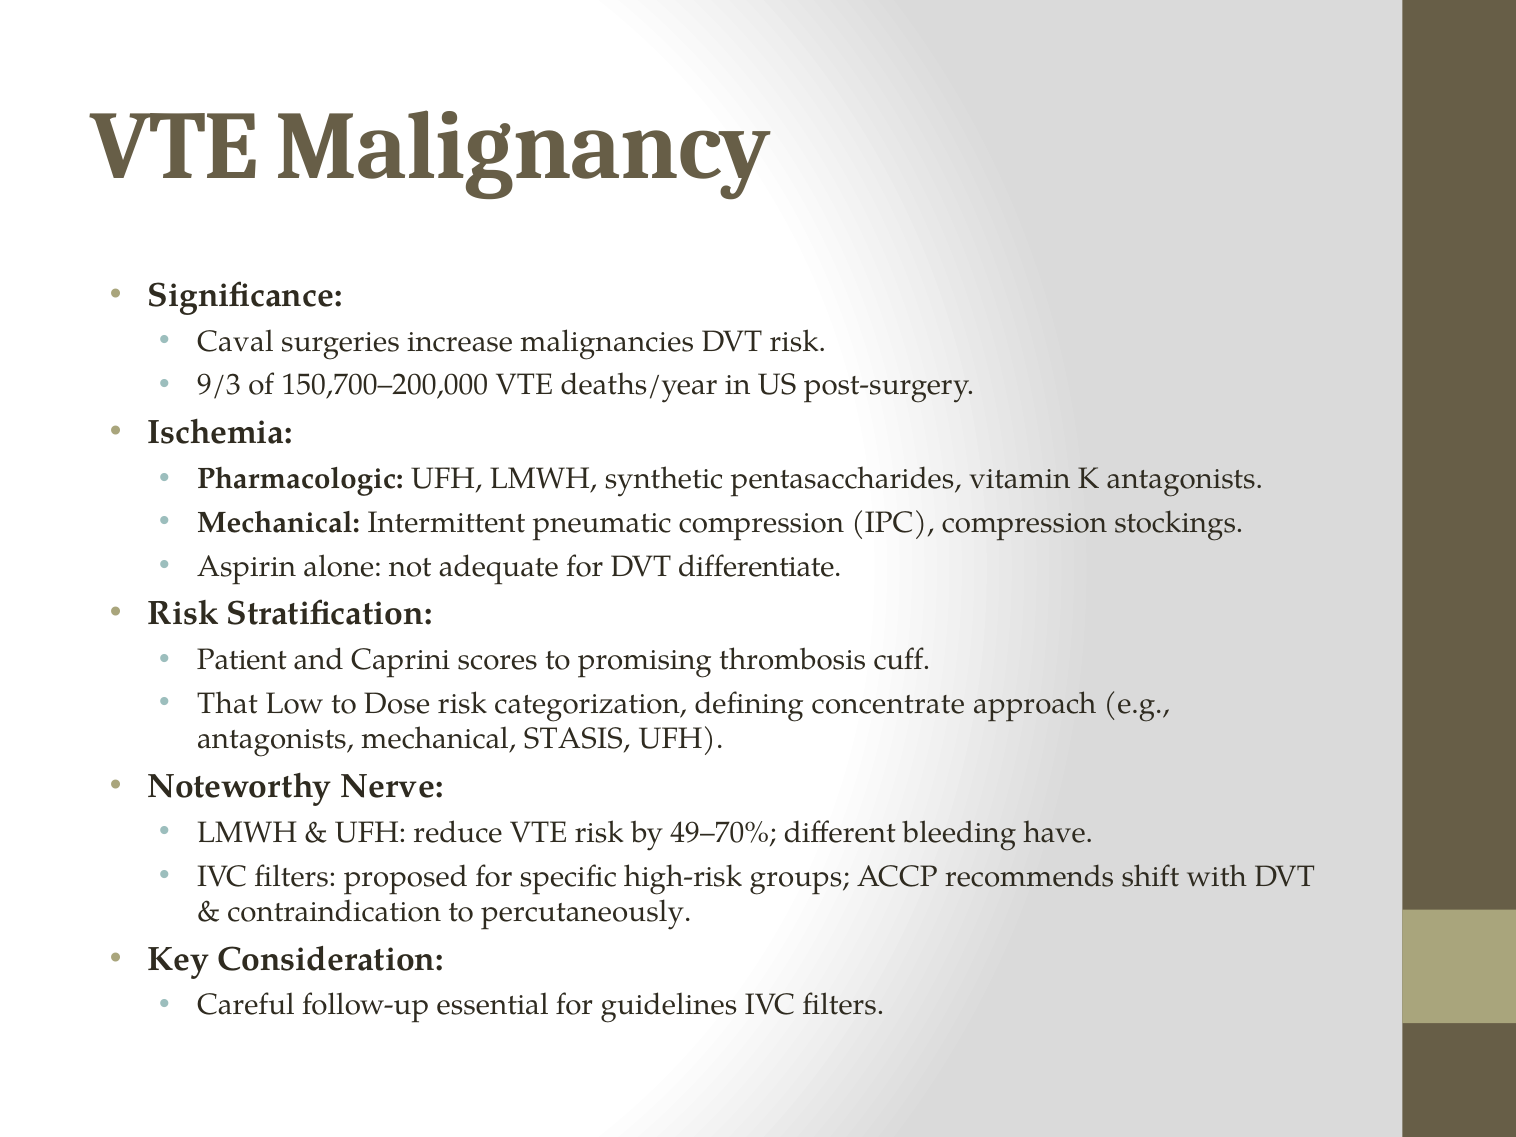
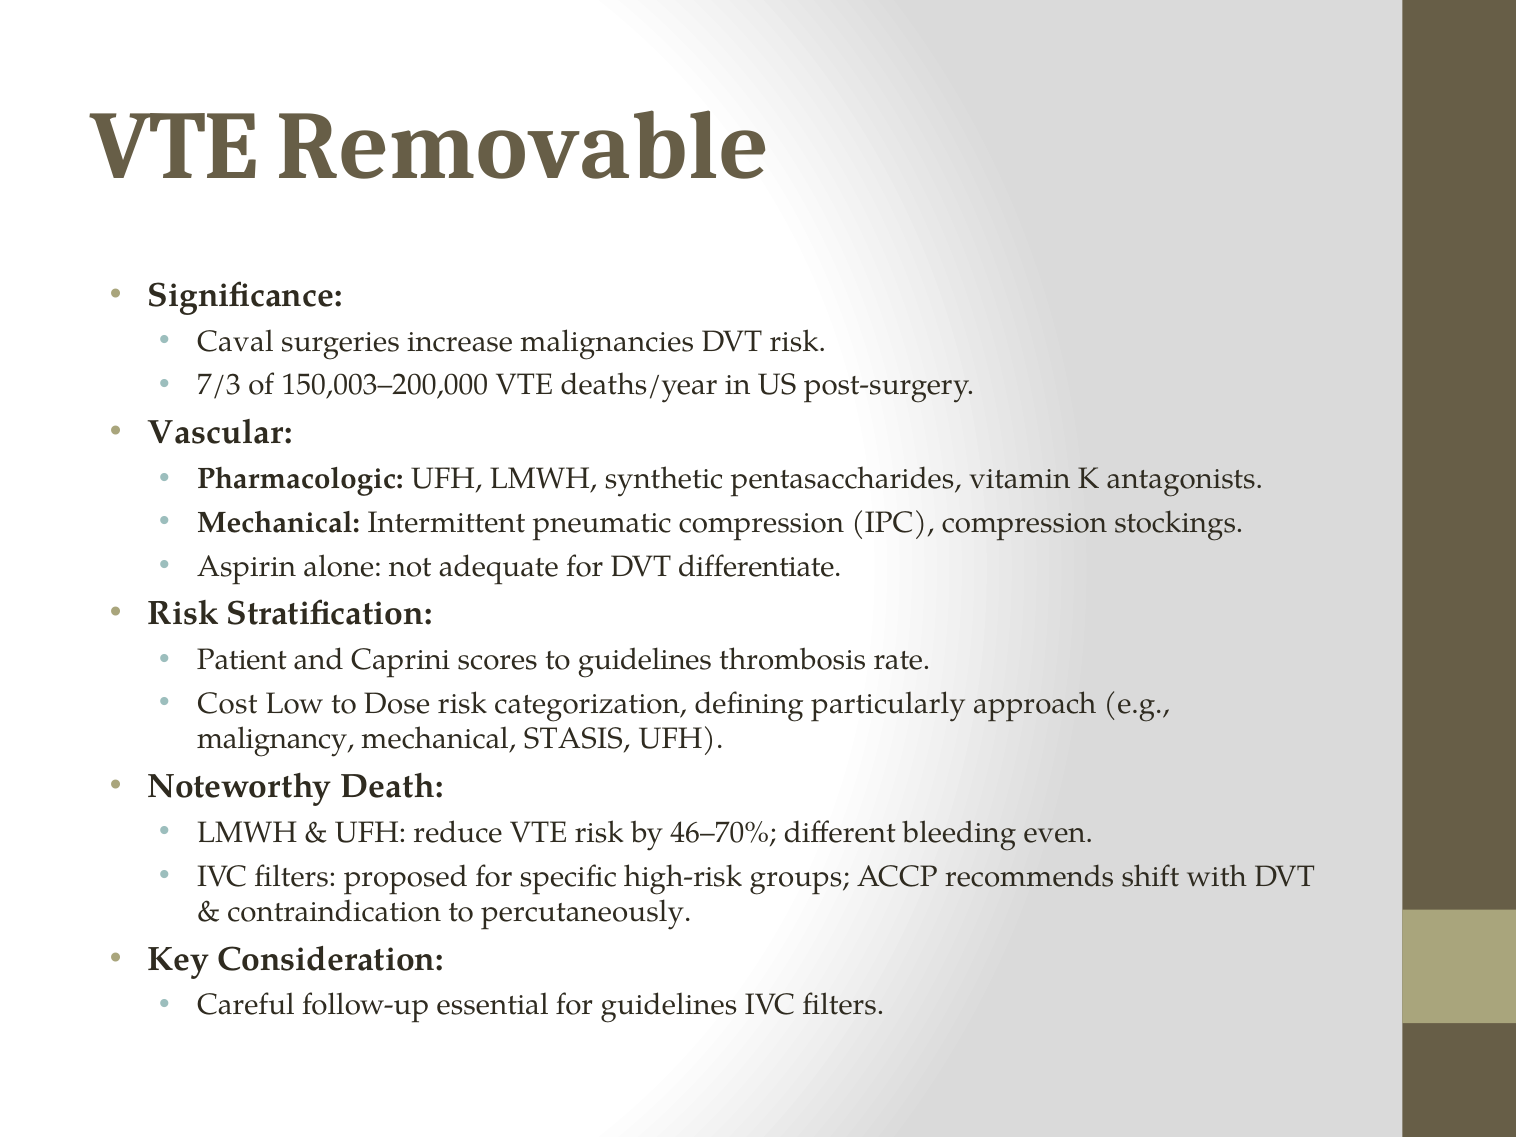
Malignancy: Malignancy -> Removable (523, 147)
9/3: 9/3 -> 7/3 (219, 385)
150,700–200,000: 150,700–200,000 -> 150,003–200,000 (385, 385)
Ischemia: Ischemia -> Vascular (220, 433)
to promising: promising -> guidelines (645, 660)
cuff: cuff -> rate (902, 660)
That: That -> Cost (227, 704)
concentrate: concentrate -> particularly (888, 704)
antagonists: antagonists -> malignancy (276, 739)
Nerve: Nerve -> Death (392, 786)
49–70%: 49–70% -> 46–70% (723, 832)
have: have -> even (1058, 832)
